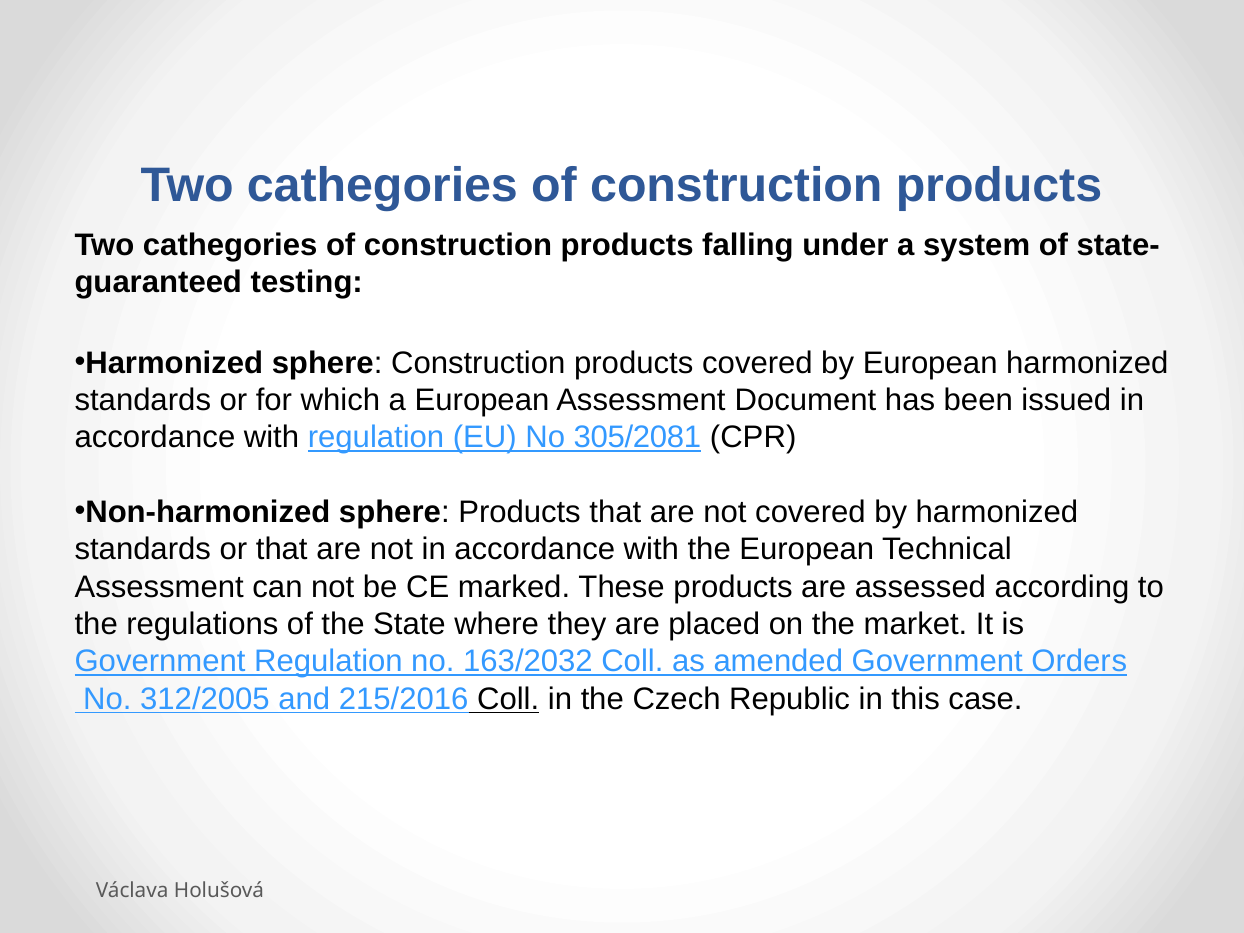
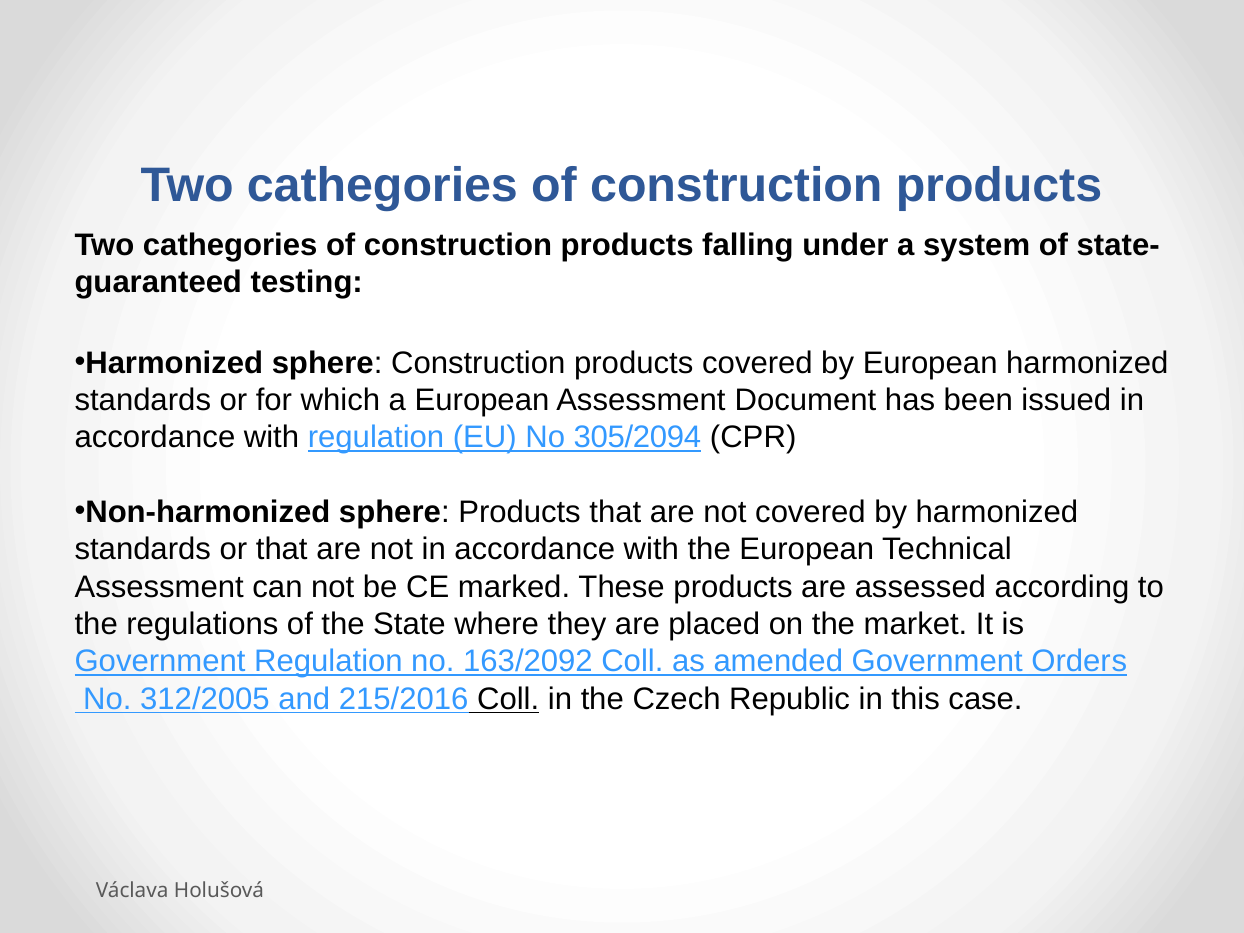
305/2081: 305/2081 -> 305/2094 (637, 438)
163/2032: 163/2032 -> 163/2092 (528, 661)
